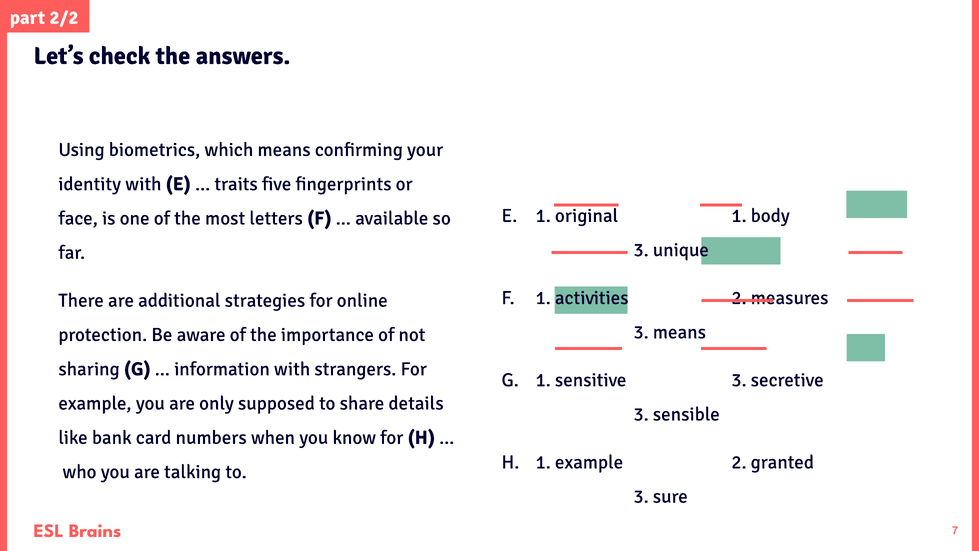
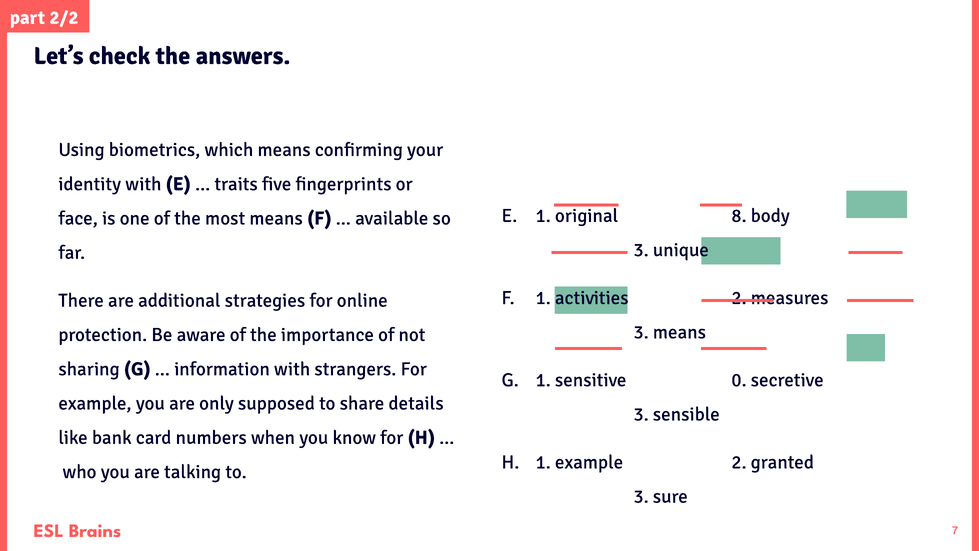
original 1: 1 -> 8 (739, 215)
most letters: letters -> means (276, 218)
sensitive 3: 3 -> 0 (739, 380)
